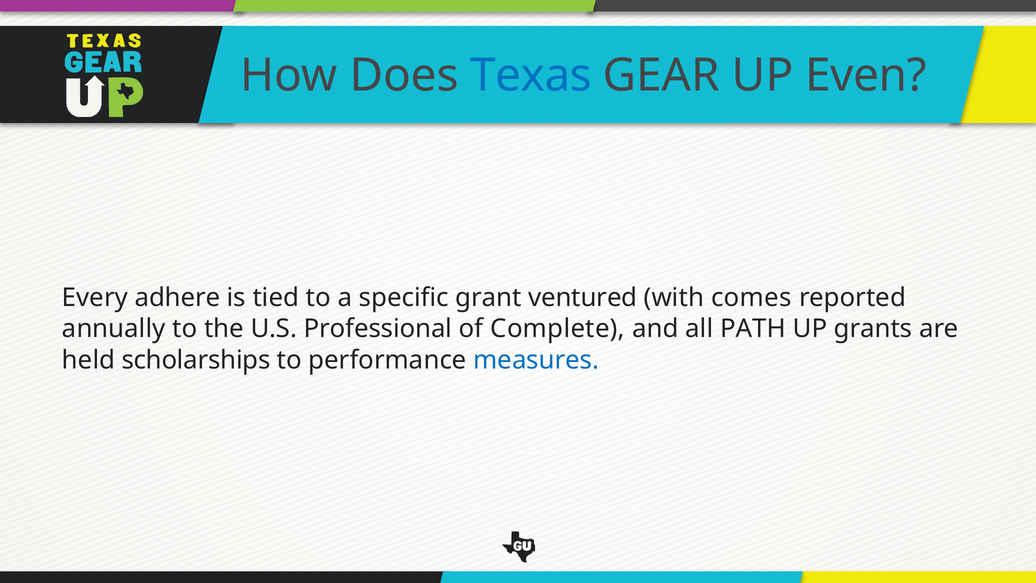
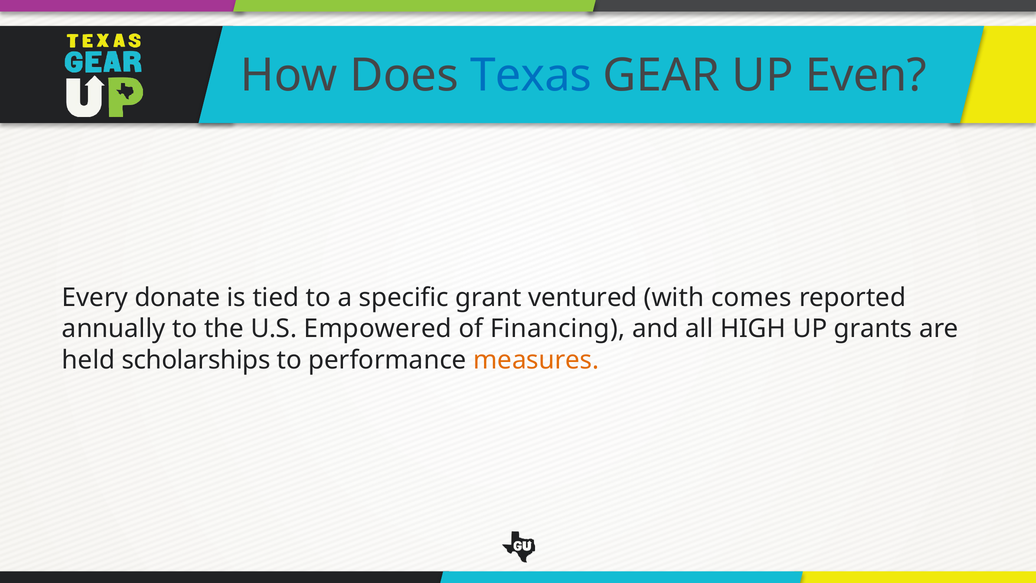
adhere: adhere -> donate (177, 298)
Professional: Professional -> Empowered (378, 329)
Complete: Complete -> Financing (558, 329)
PATH: PATH -> HIGH (753, 329)
measures colour: blue -> orange (536, 360)
